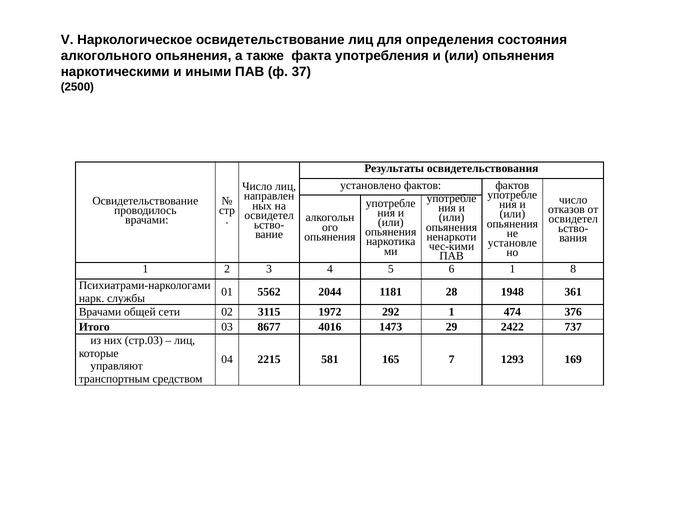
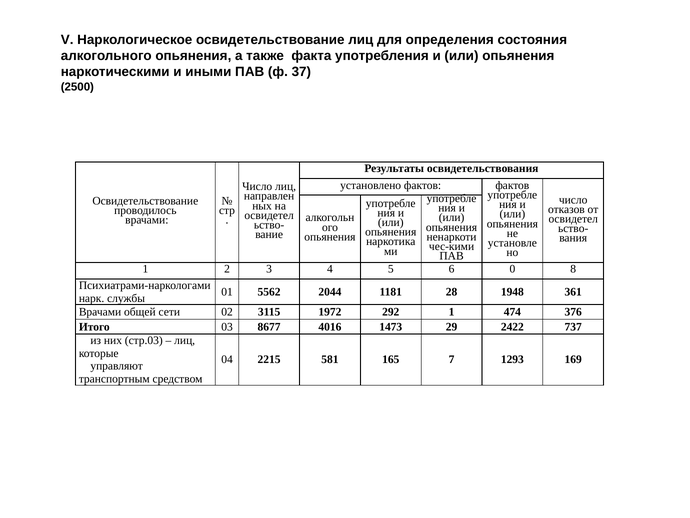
6 1: 1 -> 0 (512, 269)
